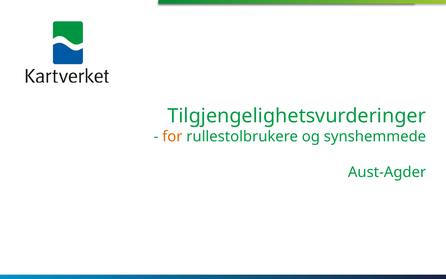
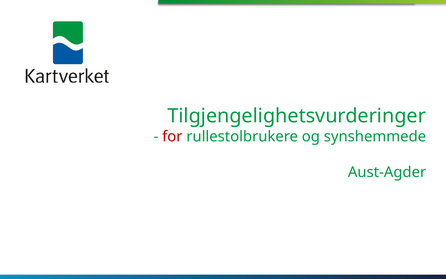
for colour: orange -> red (172, 136)
